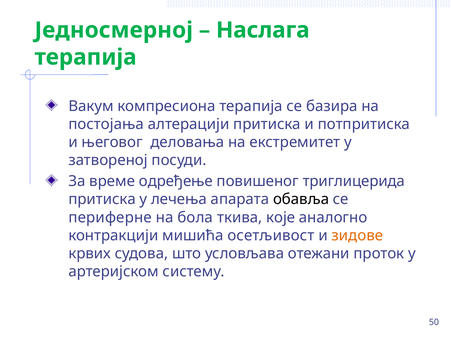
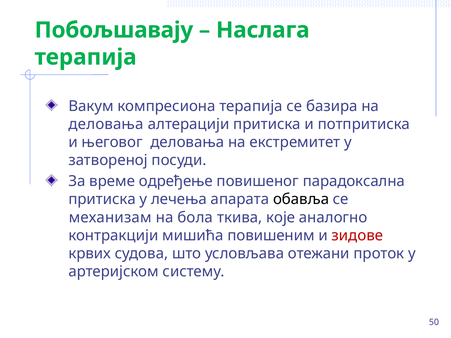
Једносмерној: Једносмерној -> Побољшавају (114, 30)
постојања: постојања -> деловања (106, 124)
триглицерида: триглицерида -> парадоксална (354, 181)
периферне: периферне -> механизам (110, 218)
осетљивост: осетљивост -> повишеним (271, 236)
зидове colour: orange -> red (357, 236)
